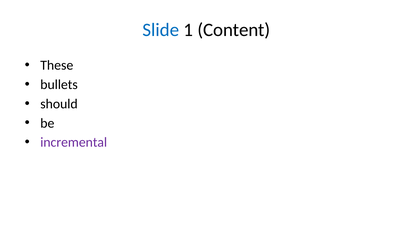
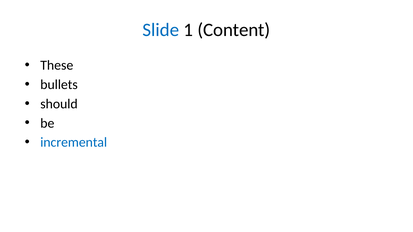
incremental colour: purple -> blue (74, 143)
